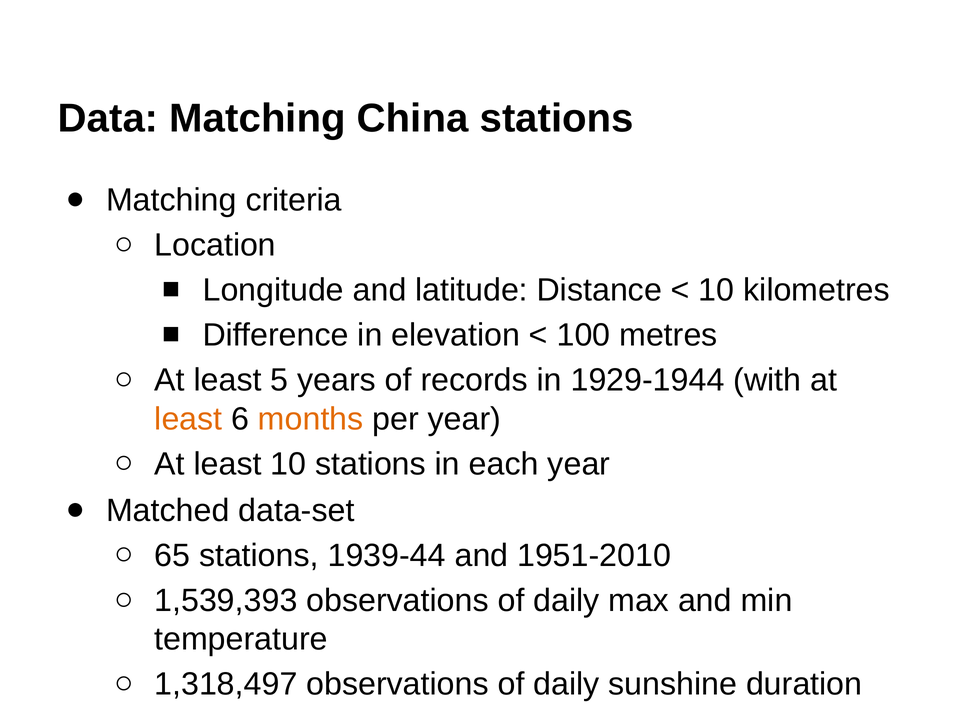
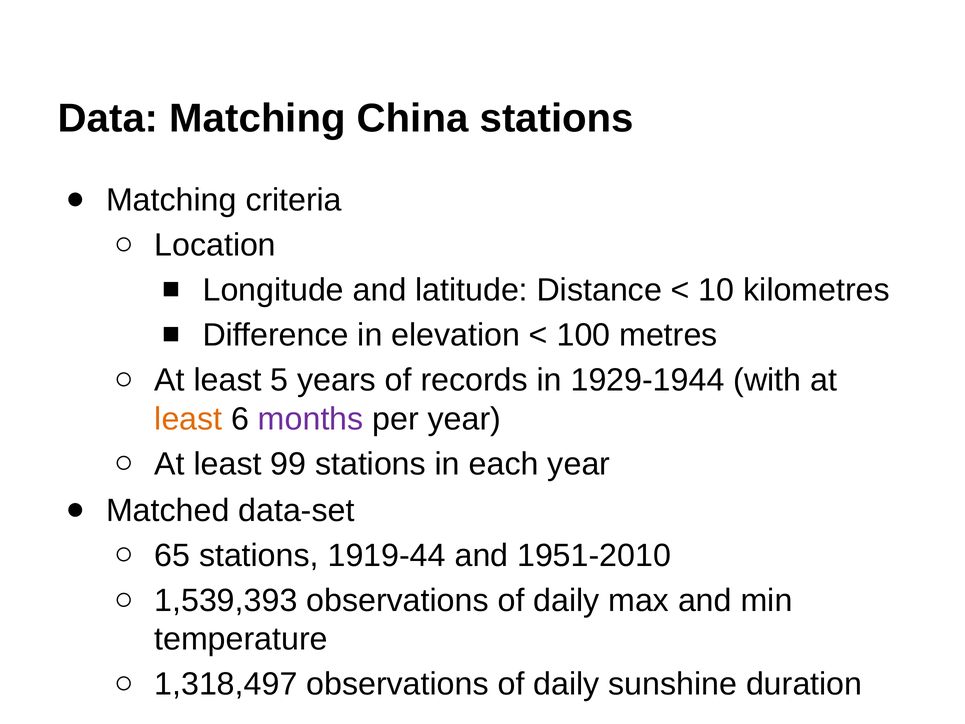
months colour: orange -> purple (311, 419)
least 10: 10 -> 99 (288, 464)
1939-44: 1939-44 -> 1919-44 (387, 555)
